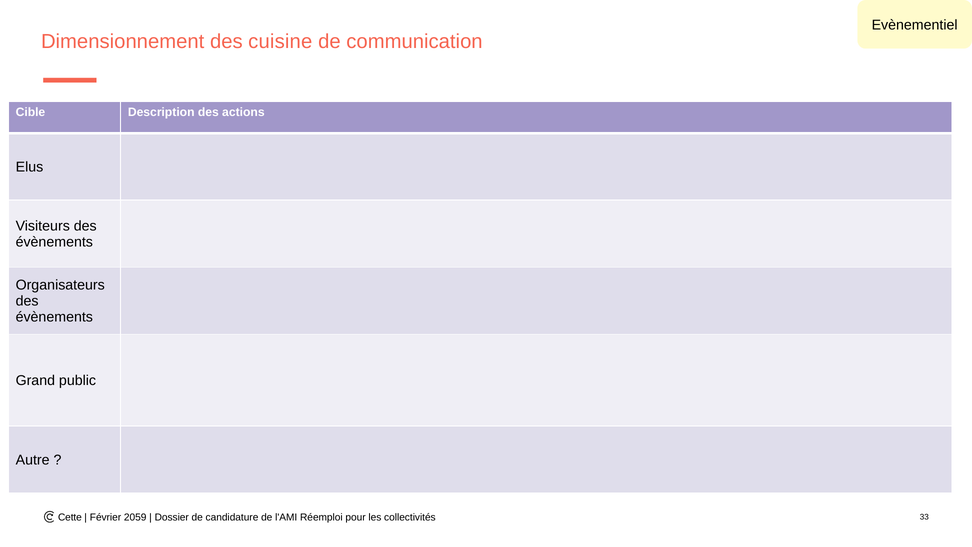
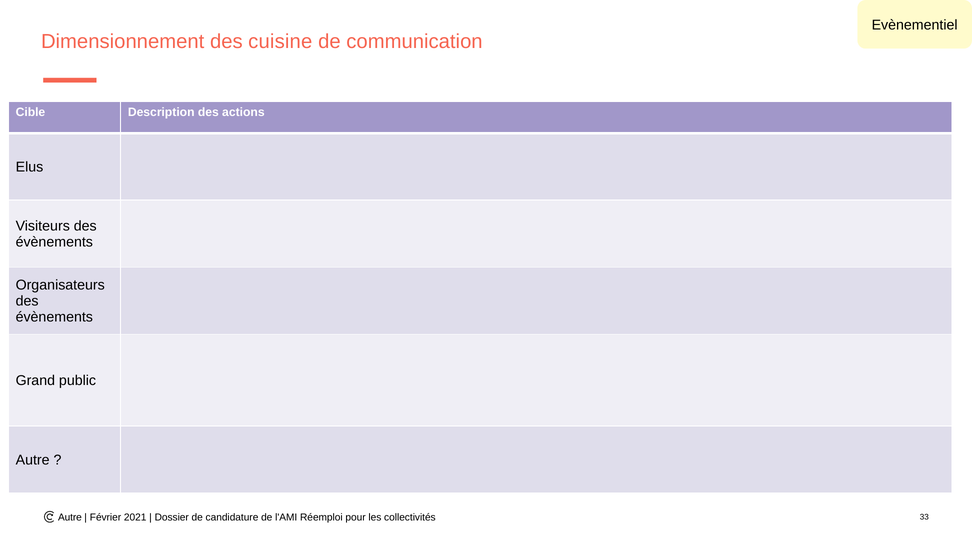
Cette: Cette -> Autre (70, 517)
2059: 2059 -> 2021 (135, 517)
